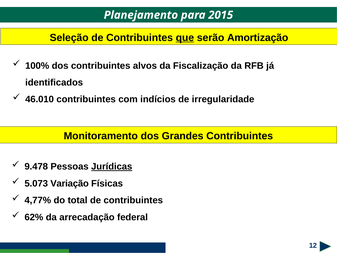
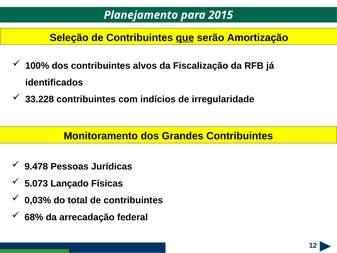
46.010: 46.010 -> 33.228 (40, 99)
Jurídicas underline: present -> none (112, 166)
Variação: Variação -> Lançado (70, 183)
4,77%: 4,77% -> 0,03% (38, 200)
62%: 62% -> 68% (34, 217)
